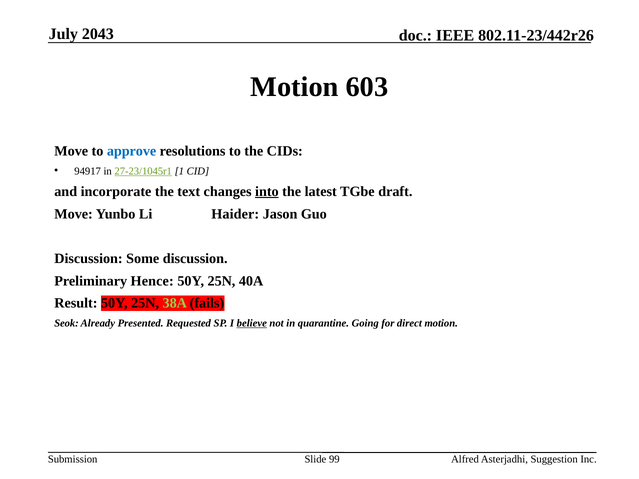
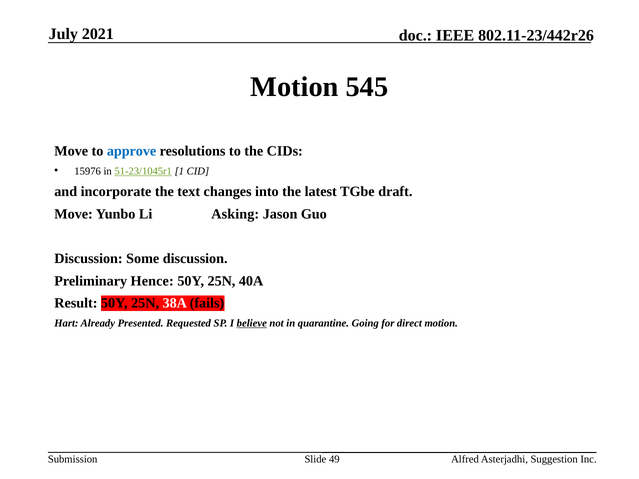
2043: 2043 -> 2021 (98, 34)
603: 603 -> 545 (367, 87)
94917: 94917 -> 15976 (88, 171)
27-23/1045r1: 27-23/1045r1 -> 51-23/1045r1 (143, 171)
into underline: present -> none (267, 192)
Haider: Haider -> Asking (235, 214)
38A colour: light green -> white (175, 303)
Seok: Seok -> Hart (66, 323)
99: 99 -> 49 (334, 460)
